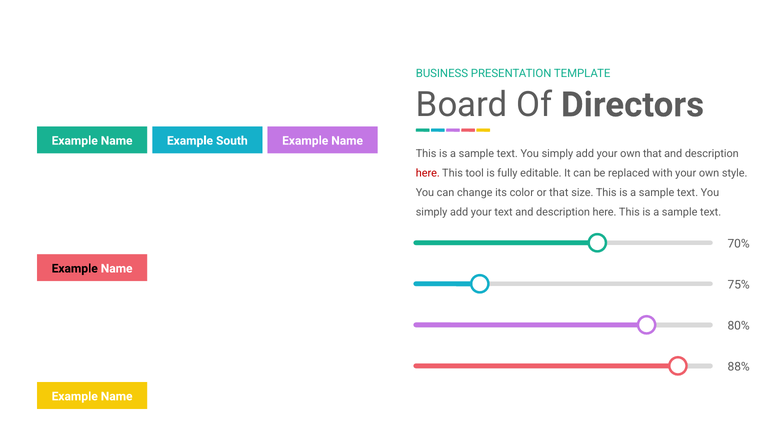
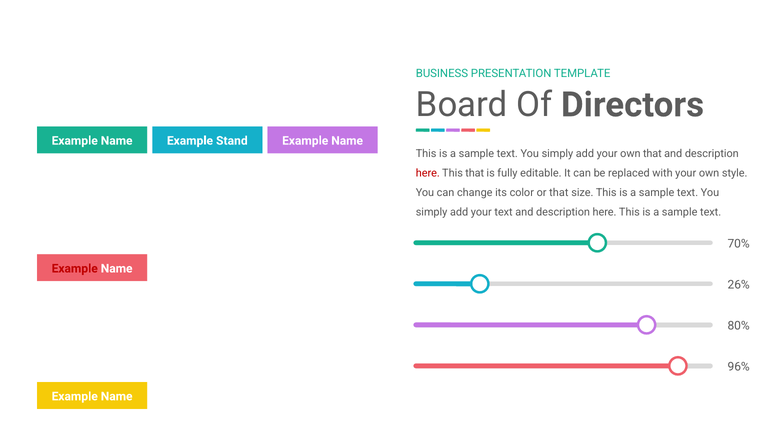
South: South -> Stand (232, 141)
This tool: tool -> that (475, 173)
Example colour: black -> red (75, 269)
75%: 75% -> 26% (739, 285)
88%: 88% -> 96% (739, 367)
